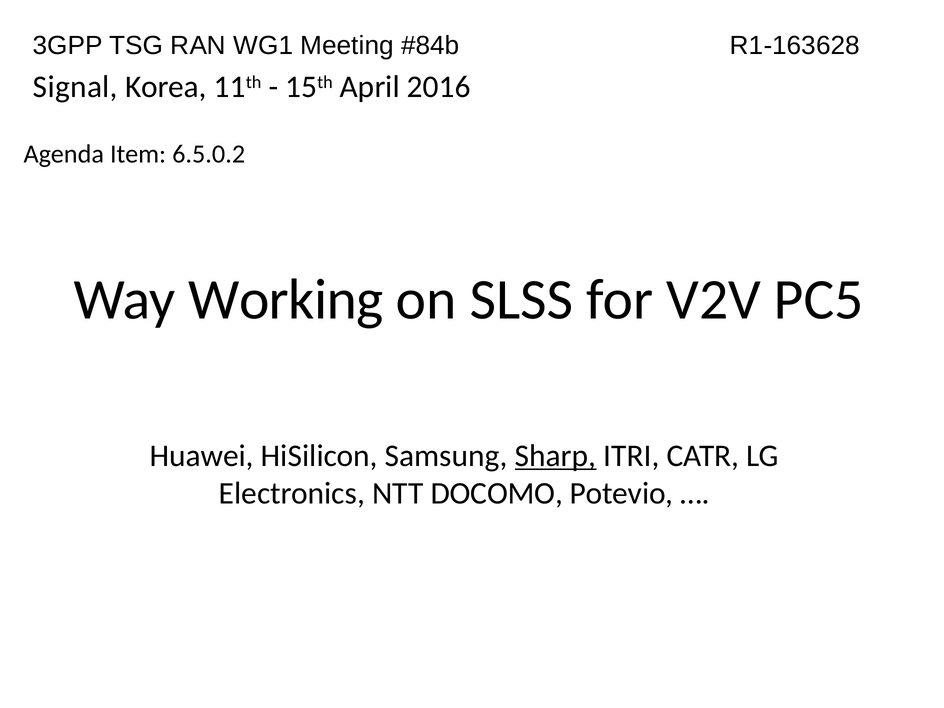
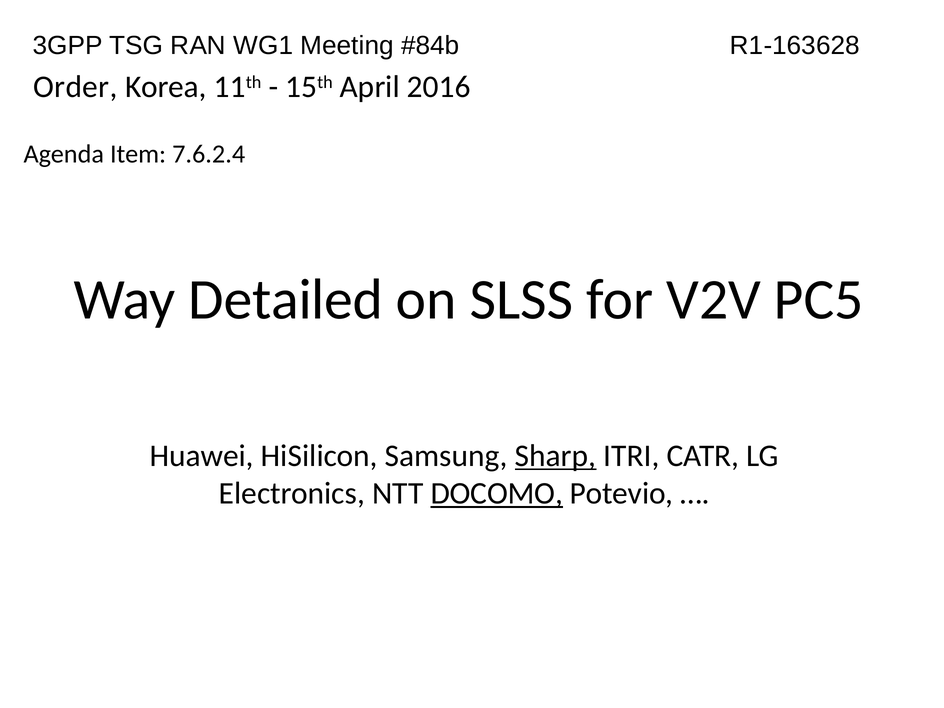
Signal: Signal -> Order (75, 87)
6.5.0.2: 6.5.0.2 -> 7.6.2.4 (209, 154)
Working: Working -> Detailed (286, 300)
DOCOMO underline: none -> present (497, 493)
